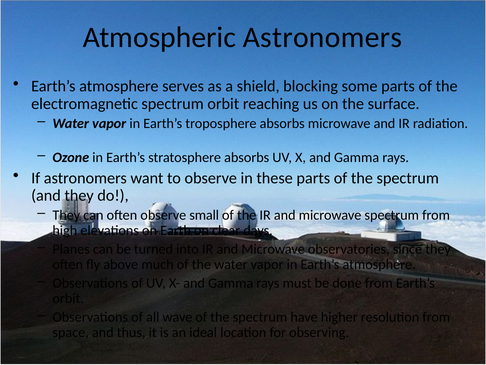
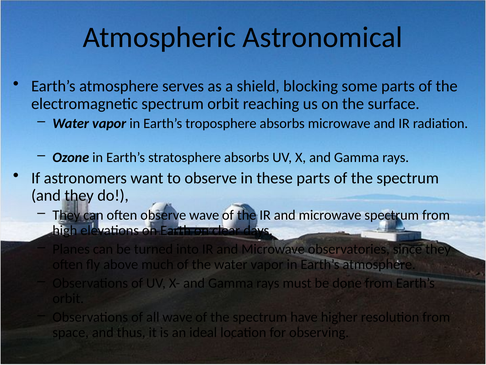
Atmospheric Astronomers: Astronomers -> Astronomical (323, 37)
observe small: small -> wave (204, 215)
